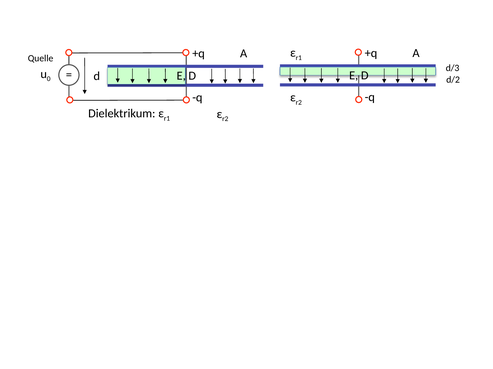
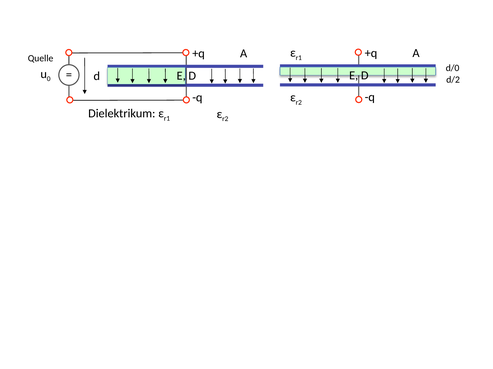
d/3: d/3 -> d/0 (453, 68)
